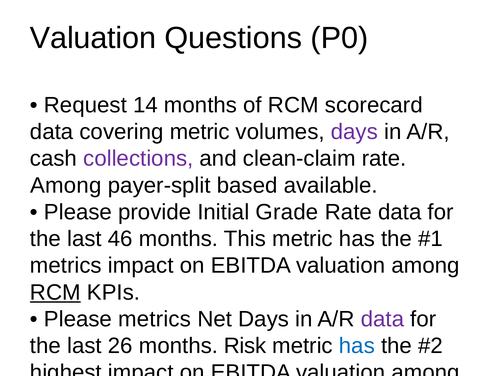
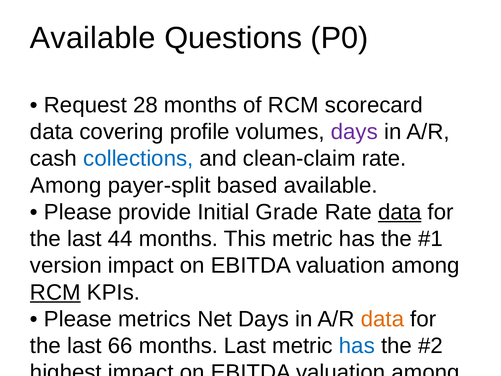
Valuation: Valuation -> Available (93, 38)
14: 14 -> 28 (145, 105)
covering metric: metric -> profile (200, 132)
collections colour: purple -> blue (138, 159)
data underline: none -> present (400, 212)
46: 46 -> 44 (120, 239)
metrics: metrics -> version (66, 265)
data colour: purple -> orange (382, 319)
26: 26 -> 66 (120, 346)
months Risk: Risk -> Last (245, 346)
